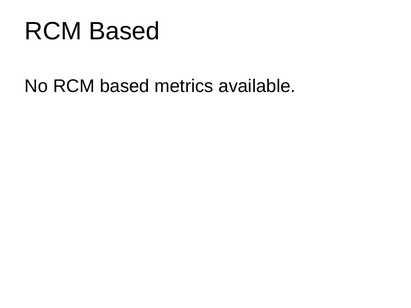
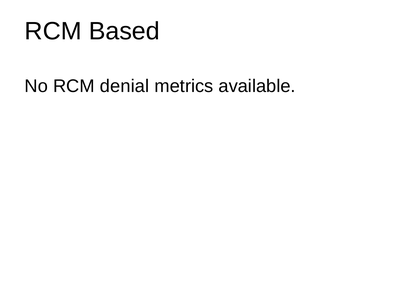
No RCM based: based -> denial (124, 86)
